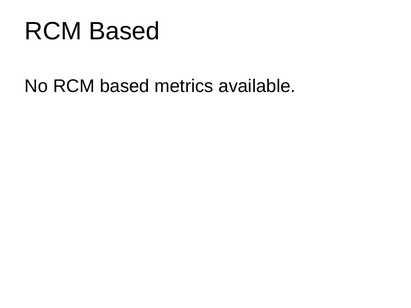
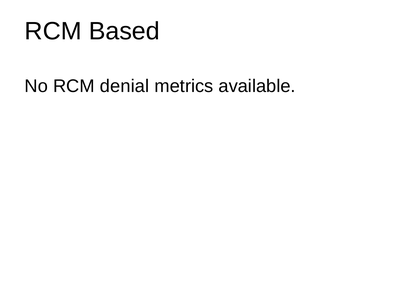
No RCM based: based -> denial (124, 86)
